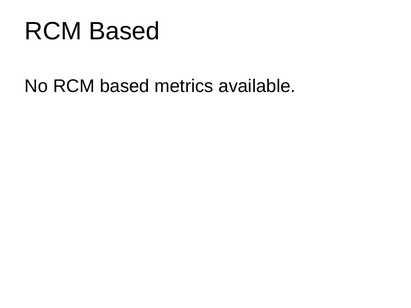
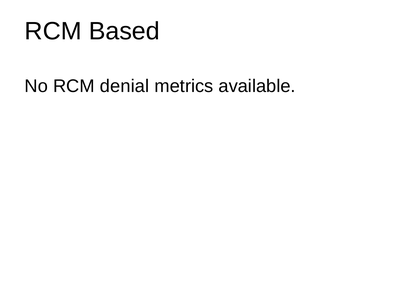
No RCM based: based -> denial (124, 86)
